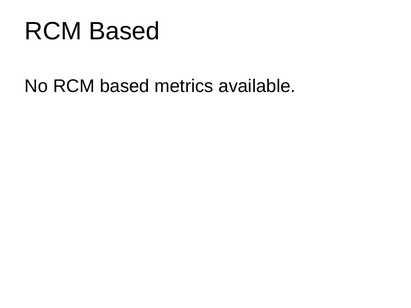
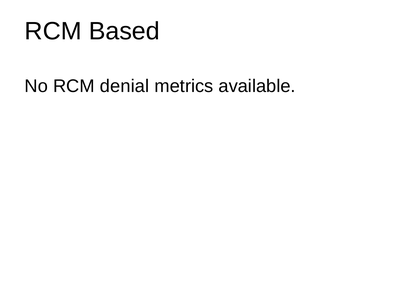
No RCM based: based -> denial (124, 86)
